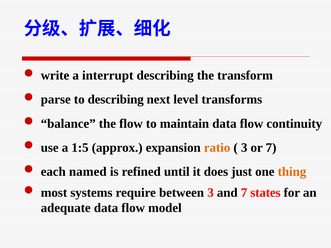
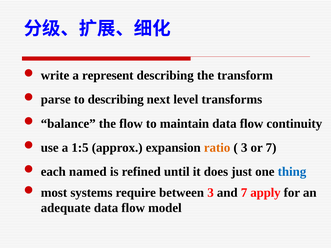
interrupt: interrupt -> represent (108, 76)
thing colour: orange -> blue (292, 172)
states: states -> apply (265, 193)
